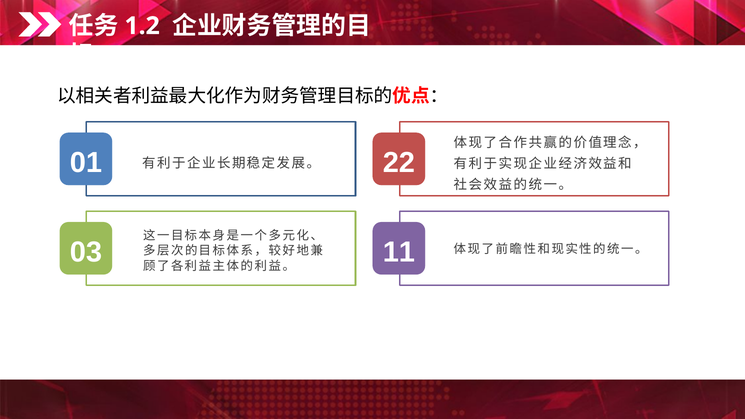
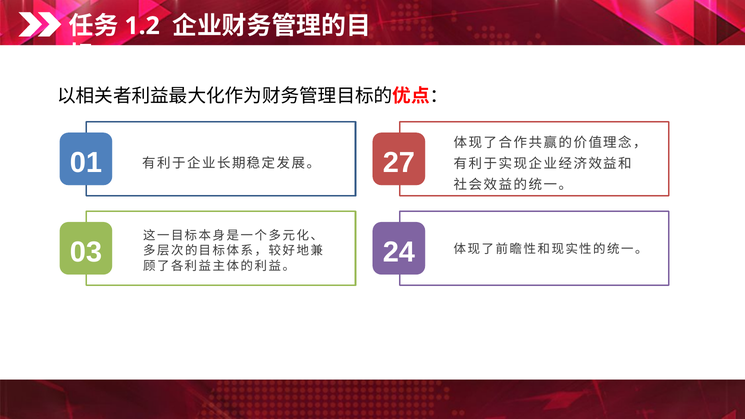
22: 22 -> 27 (399, 163)
11: 11 -> 24 (399, 252)
